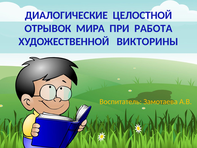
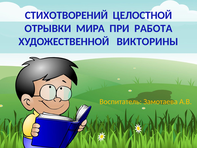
ДИАЛОГИЧЕСКИЕ: ДИАЛОГИЧЕСКИЕ -> СТИХОТВОРЕНИЙ (66, 15)
ОТРЫВОК: ОТРЫВОК -> ОТРЫВКИ (48, 28)
